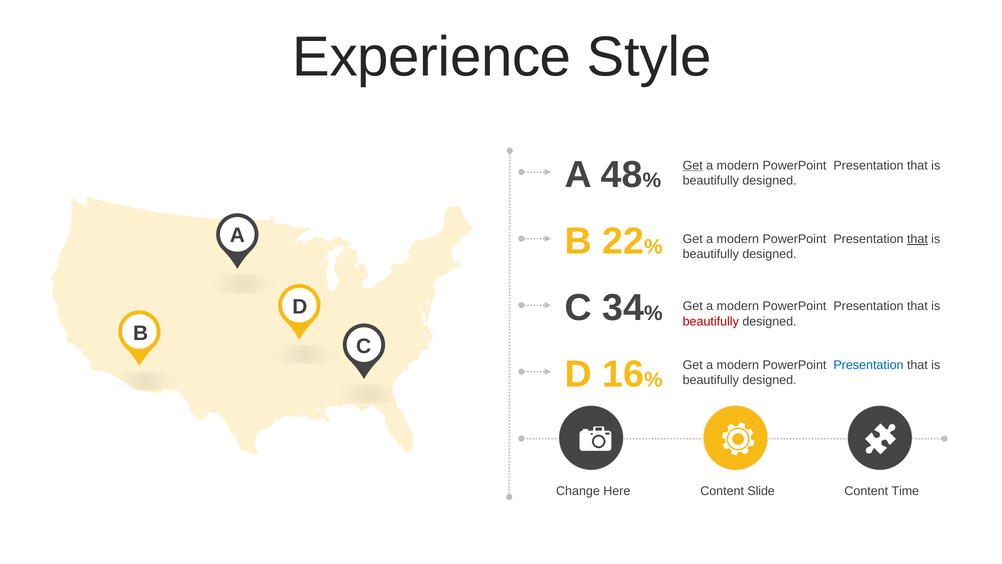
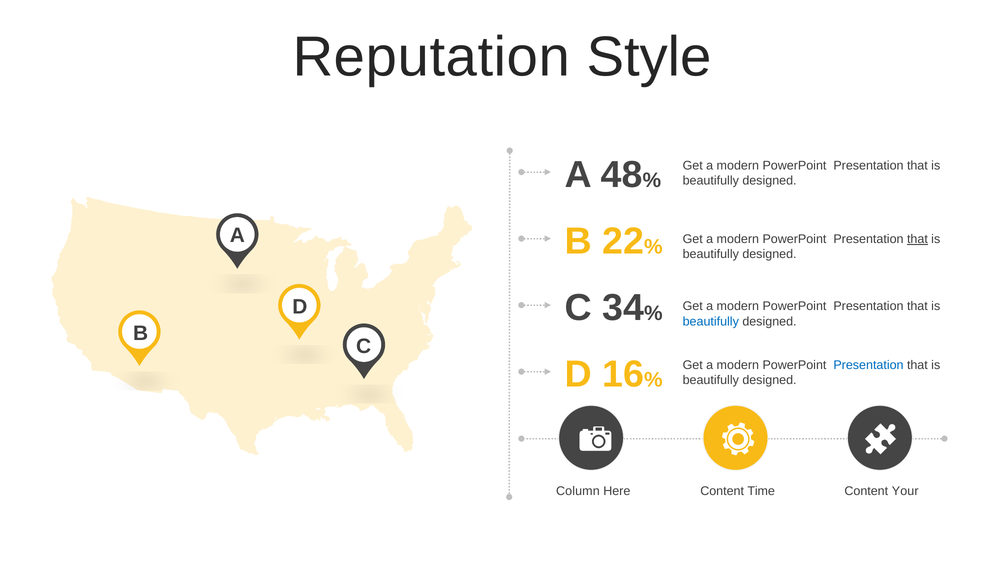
Experience: Experience -> Reputation (431, 57)
Get underline: present -> none (693, 165)
beautifully colour: red -> blue (711, 321)
Change: Change -> Column (578, 491)
Slide: Slide -> Time (761, 491)
Time: Time -> Your (905, 491)
